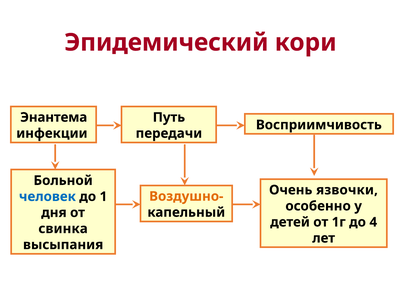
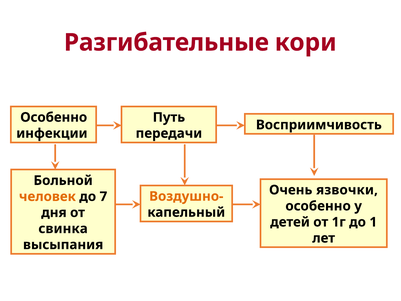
Эпидемический: Эпидемический -> Разгибательные (166, 42)
Энантема: Энантема -> Особенно (54, 117)
человек colour: blue -> orange (47, 196)
1: 1 -> 7 (103, 196)
4: 4 -> 1 (373, 222)
